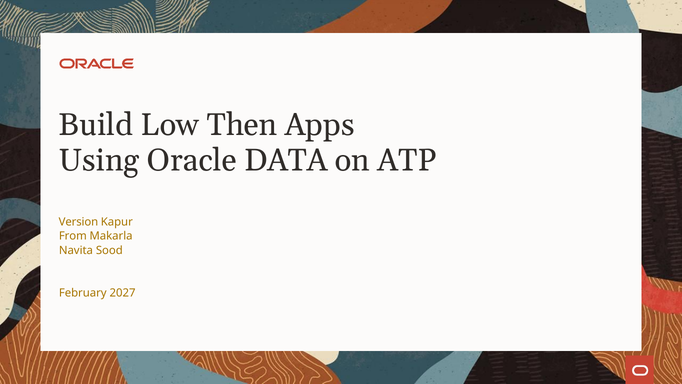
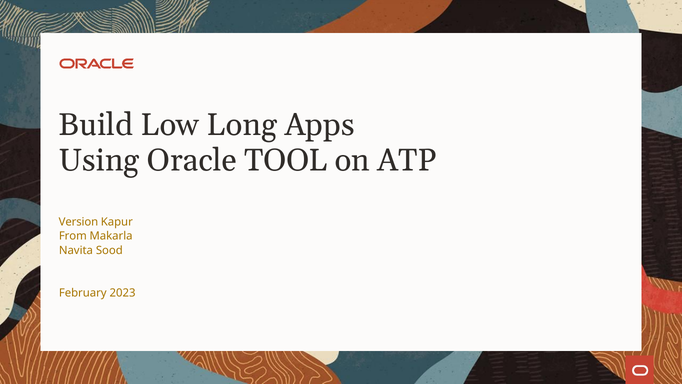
Then: Then -> Long (242, 125)
DATA: DATA -> TOOL (286, 160)
2027: 2027 -> 2023 (123, 293)
